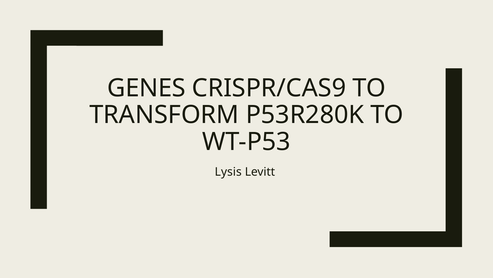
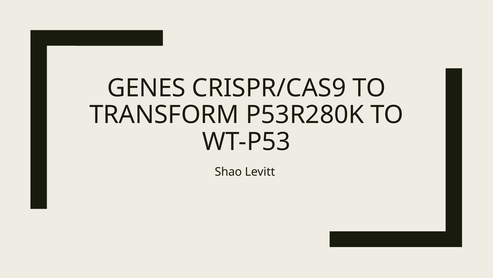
Lysis: Lysis -> Shao (228, 171)
